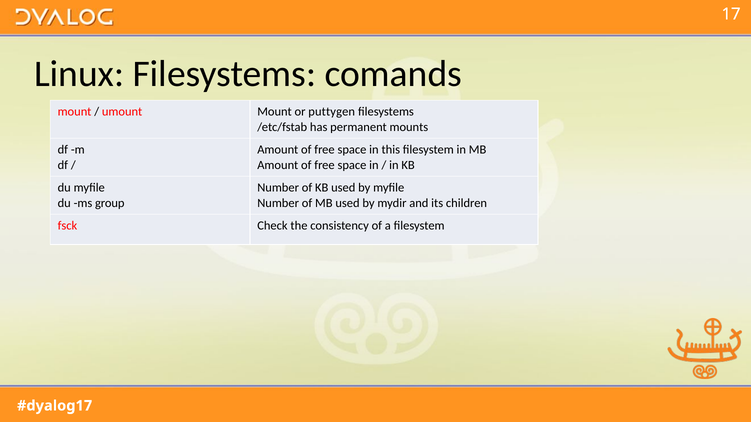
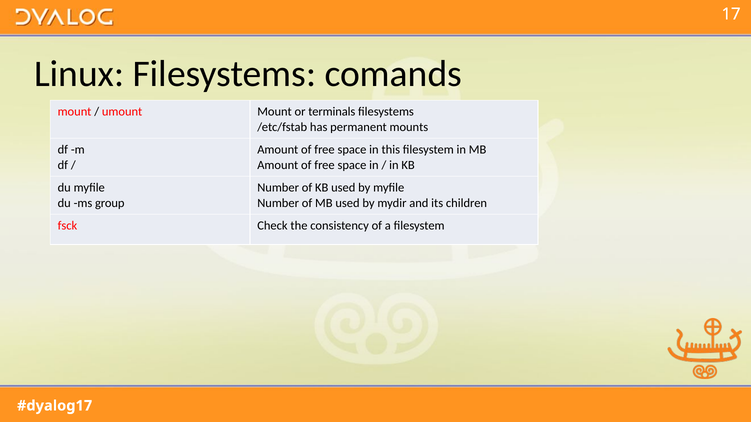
puttygen: puttygen -> terminals (332, 112)
